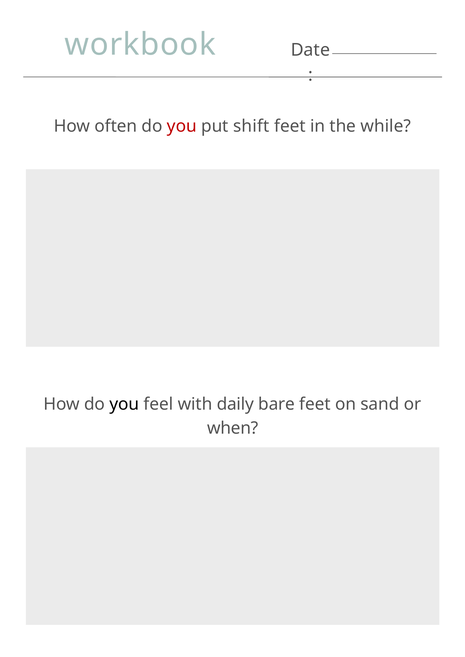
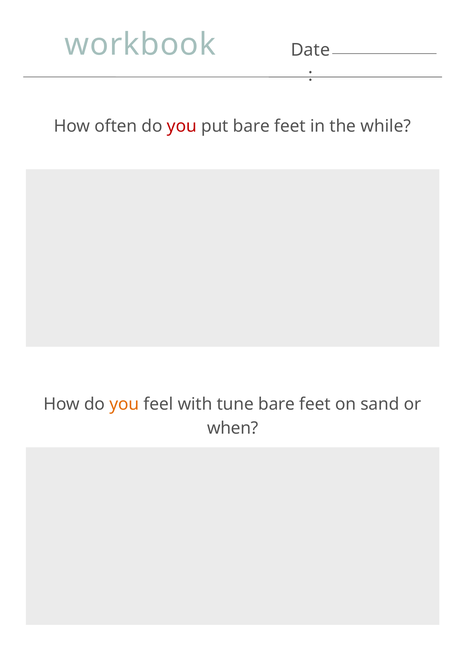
put shift: shift -> bare (251, 126)
you colour: black -> orange (124, 405)
daily: daily -> tune (235, 405)
